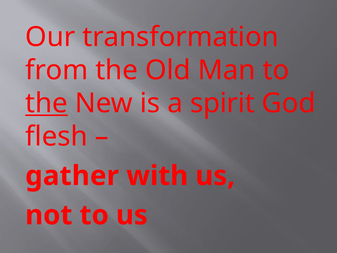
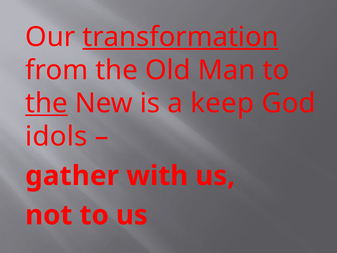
transformation underline: none -> present (181, 37)
spirit: spirit -> keep (222, 103)
flesh: flesh -> idols (56, 136)
